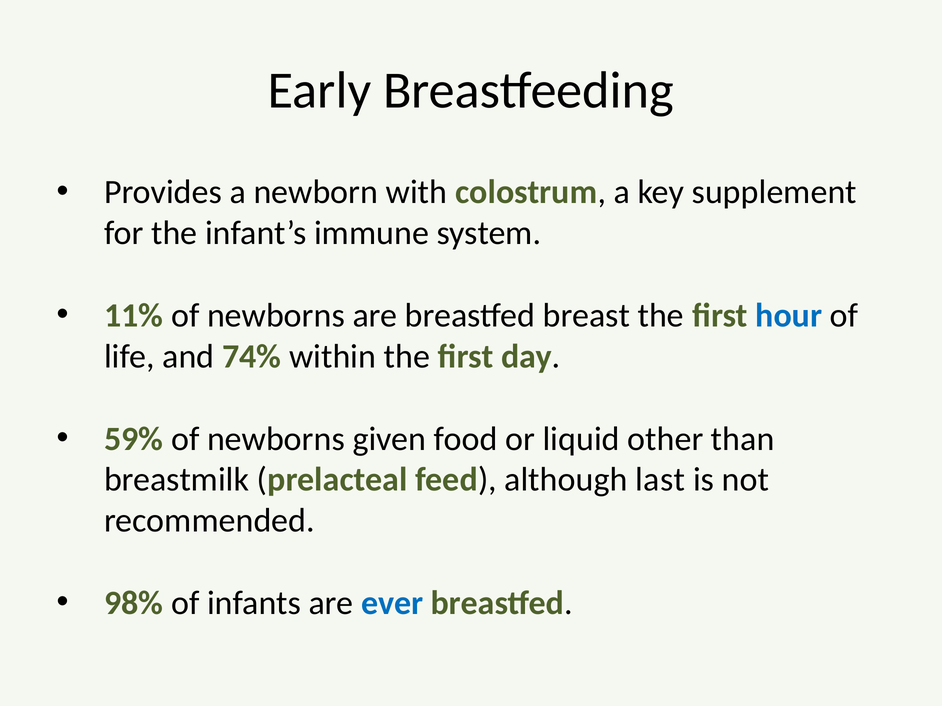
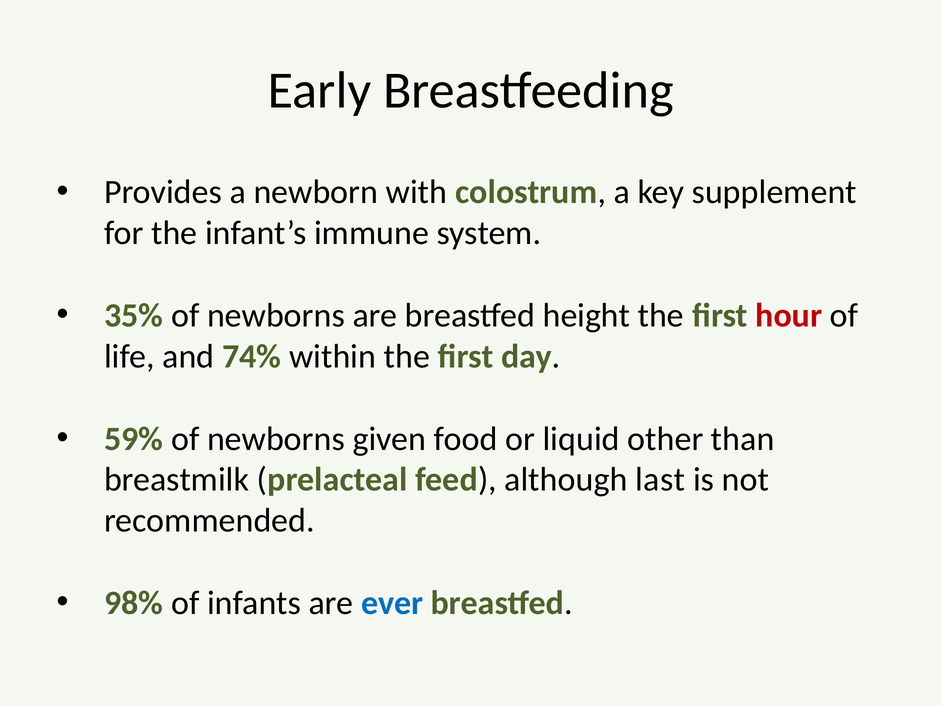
11%: 11% -> 35% (134, 316)
breast: breast -> height (586, 316)
hour colour: blue -> red (789, 316)
